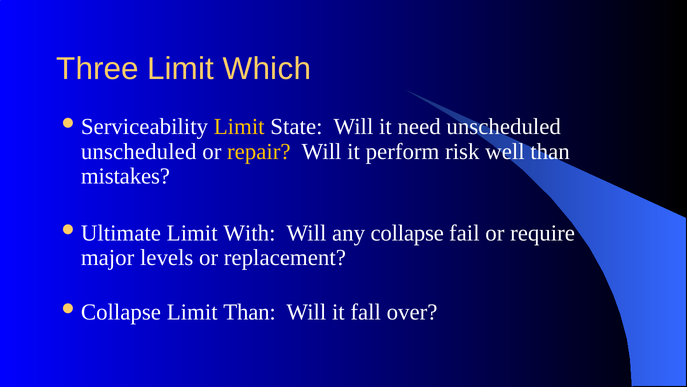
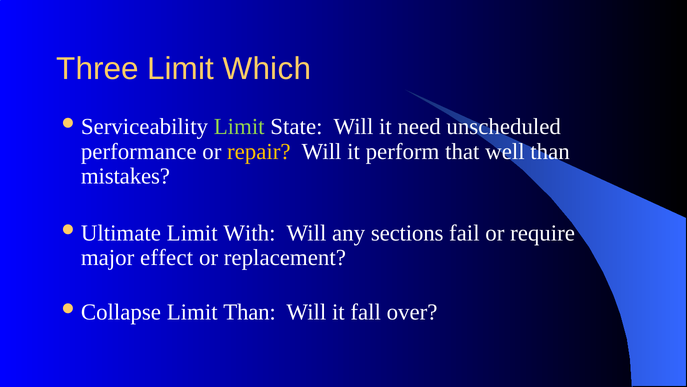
Limit colour: yellow -> light green (239, 126)
unscheduled: unscheduled -> performance (139, 151)
risk: risk -> that (462, 151)
collapse: collapse -> sections (407, 233)
levels: levels -> effect (167, 258)
